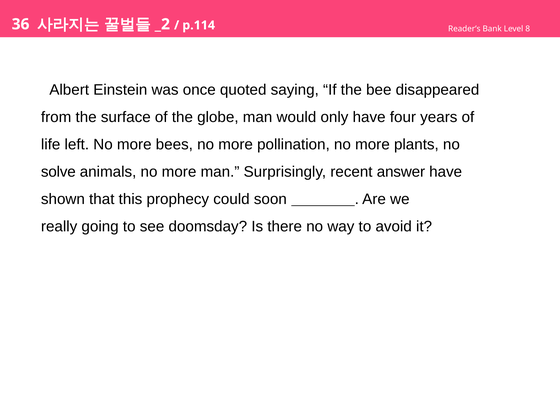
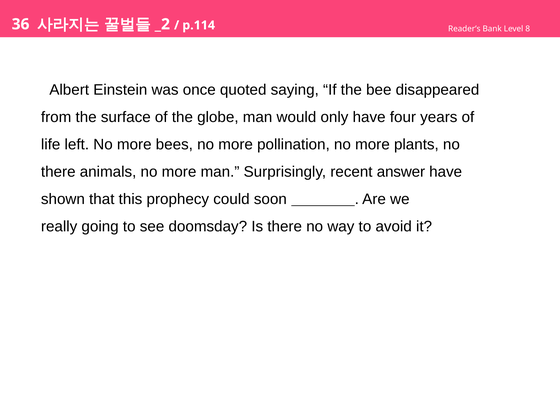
solve: solve -> there (58, 172)
